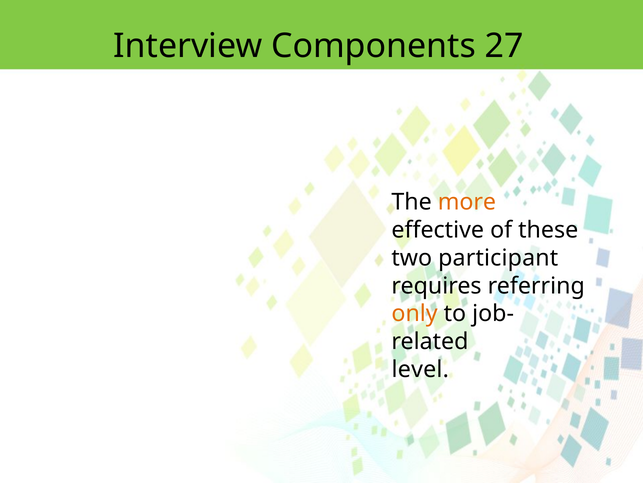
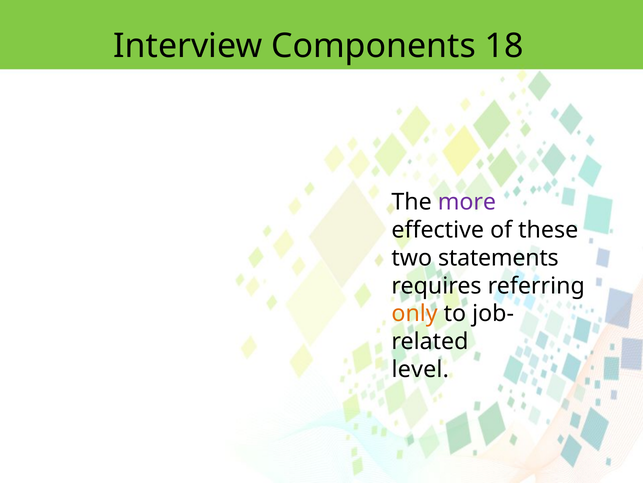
27: 27 -> 18 (504, 46)
more colour: orange -> purple (467, 202)
participant: participant -> statements (498, 258)
